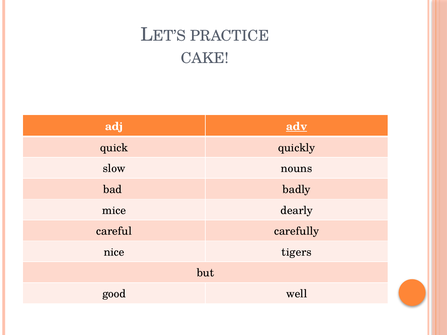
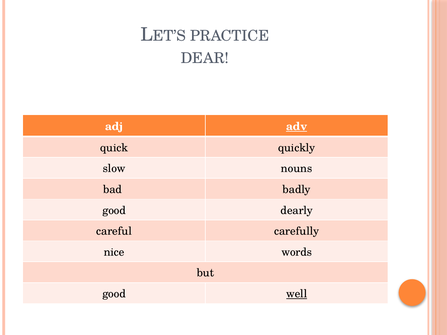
CAKE: CAKE -> DEAR (205, 58)
mice: mice -> good (114, 210)
tigers: tigers -> words (297, 252)
well underline: none -> present (297, 294)
